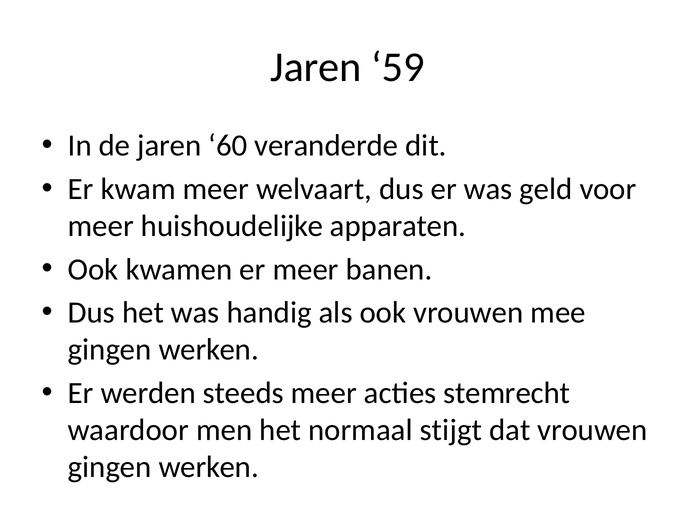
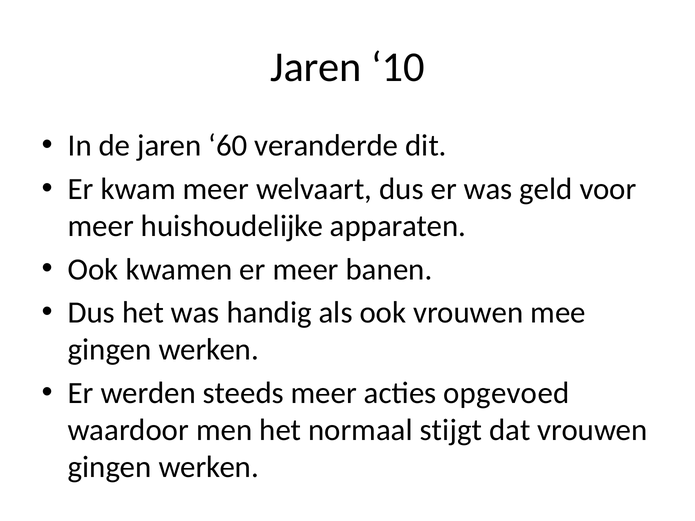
59: 59 -> 10 (398, 67)
stemrecht: stemrecht -> opgevoed (506, 393)
